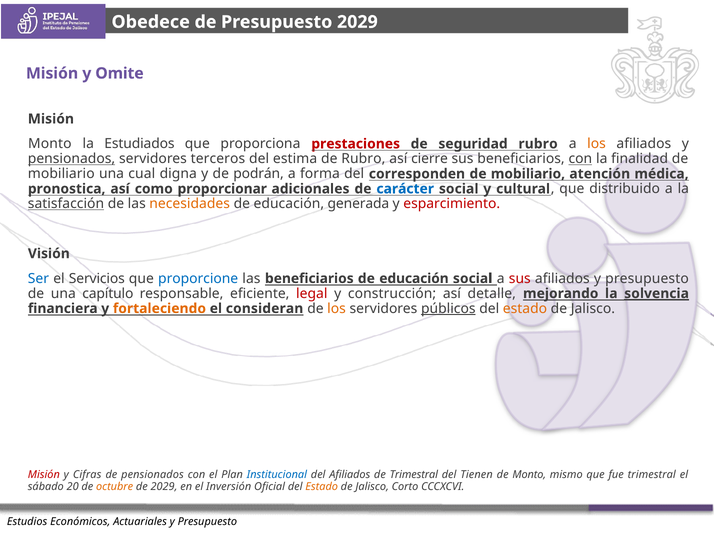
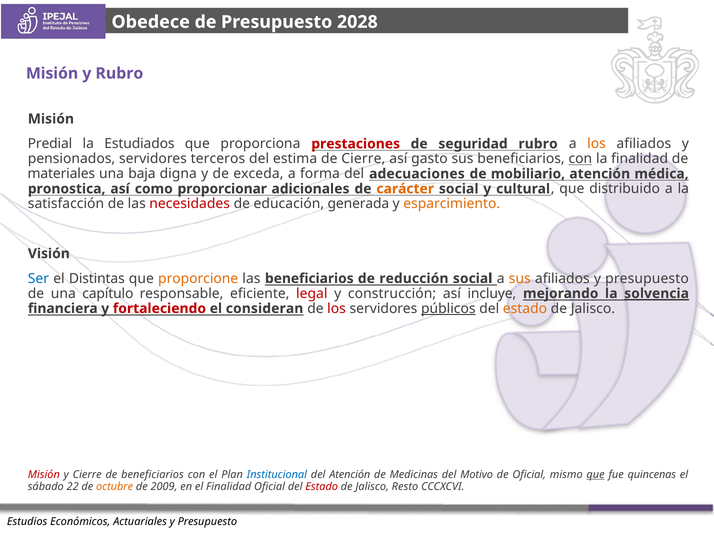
Presupuesto 2029: 2029 -> 2028 (357, 22)
y Omite: Omite -> Rubro (119, 73)
Monto: Monto -> Predial (50, 144)
pensionados underline: present -> none (72, 159)
de Rubro: Rubro -> Cierre (363, 159)
cierre: cierre -> gasto (429, 159)
mobiliario: mobiliario -> materiales (61, 174)
cual: cual -> baja (142, 174)
podrán: podrán -> exceda (258, 174)
corresponden: corresponden -> adecuaciones (417, 174)
carácter colour: blue -> orange (405, 189)
satisfacción underline: present -> none (66, 204)
necesidades colour: orange -> red (190, 204)
esparcimiento colour: red -> orange (452, 204)
Servicios: Servicios -> Distintas (97, 279)
proporcione colour: blue -> orange (198, 279)
educación: educación -> reducción (414, 279)
sus colour: red -> orange (520, 279)
detalle: detalle -> incluye (492, 294)
fortaleciendo colour: orange -> red (159, 309)
los colour: orange -> red (337, 309)
y Cifras: Cifras -> Cierre (87, 475)
de pensionados: pensionados -> beneficiarios (152, 475)
del Afiliados: Afiliados -> Atención (350, 475)
de Trimestral: Trimestral -> Medicinas (414, 475)
Tienen: Tienen -> Motivo (477, 475)
de Monto: Monto -> Oficial (529, 475)
que underline: none -> present (596, 475)
fue trimestral: trimestral -> quincenas (652, 475)
20: 20 -> 22 (73, 487)
de 2029: 2029 -> 2009 (164, 487)
el Inversión: Inversión -> Finalidad (229, 487)
Estado colour: orange -> red (322, 487)
Corto: Corto -> Resto (405, 487)
